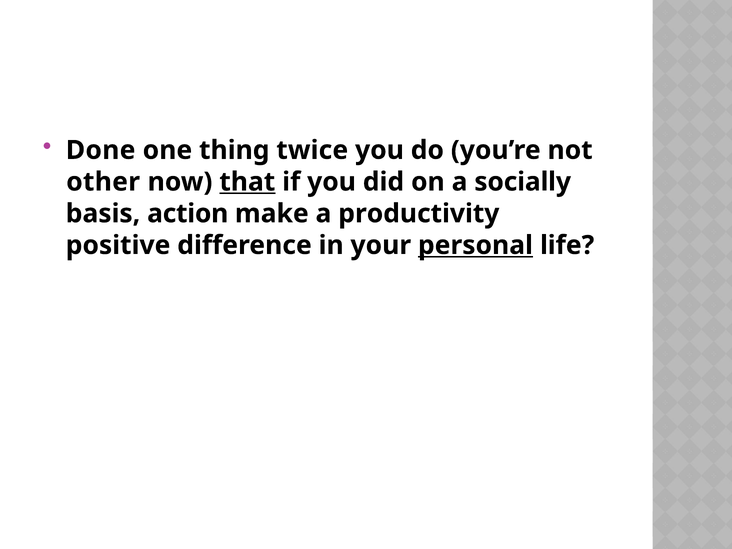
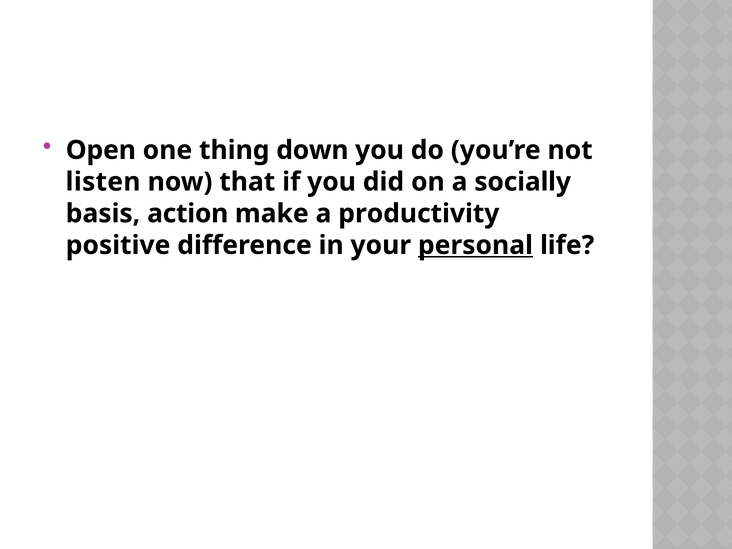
Done: Done -> Open (101, 150)
twice: twice -> down (312, 150)
other: other -> listen (103, 182)
that underline: present -> none (247, 182)
